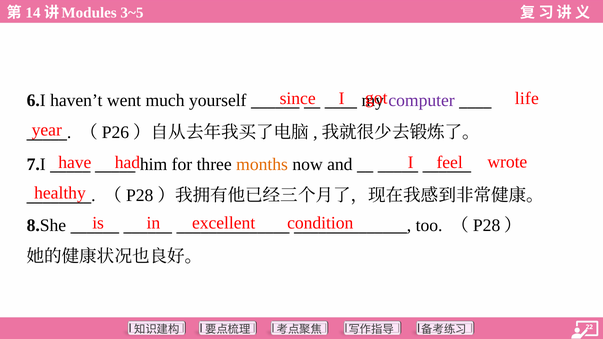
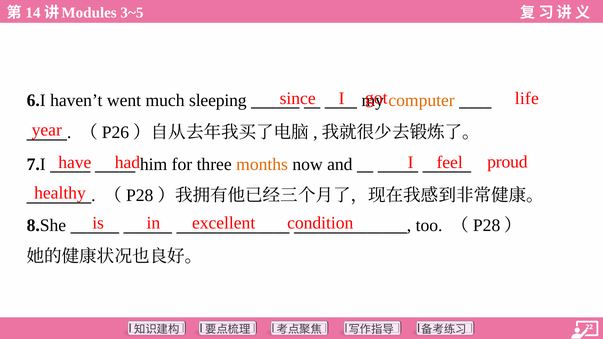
yourself: yourself -> sleeping (218, 101)
computer colour: purple -> orange (422, 101)
wrote: wrote -> proud (507, 162)
